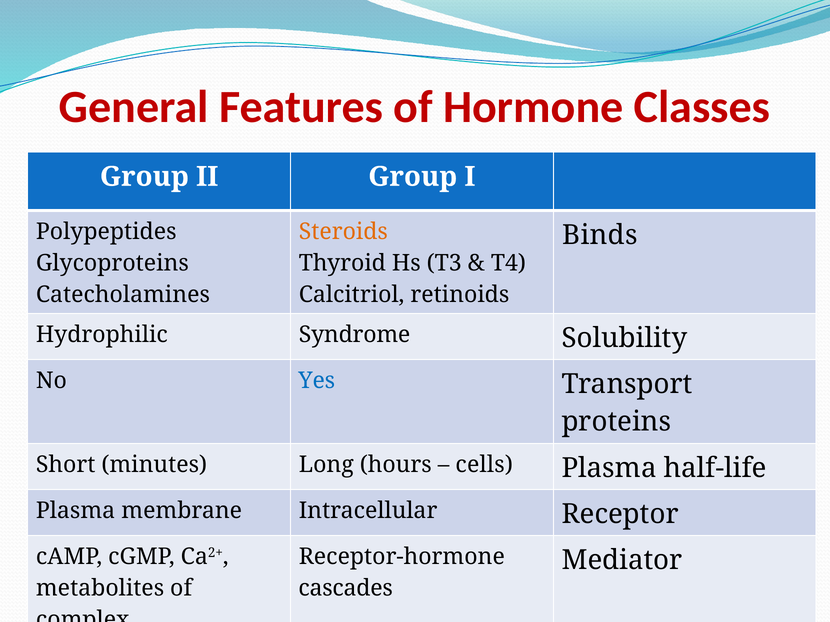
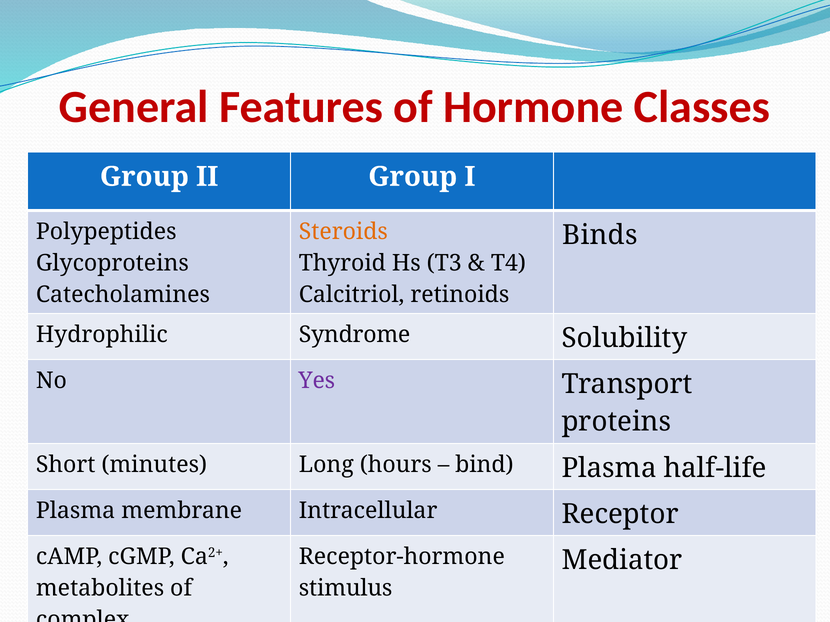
Yes colour: blue -> purple (317, 381)
cells: cells -> bind (484, 465)
cascades: cascades -> stimulus (346, 589)
